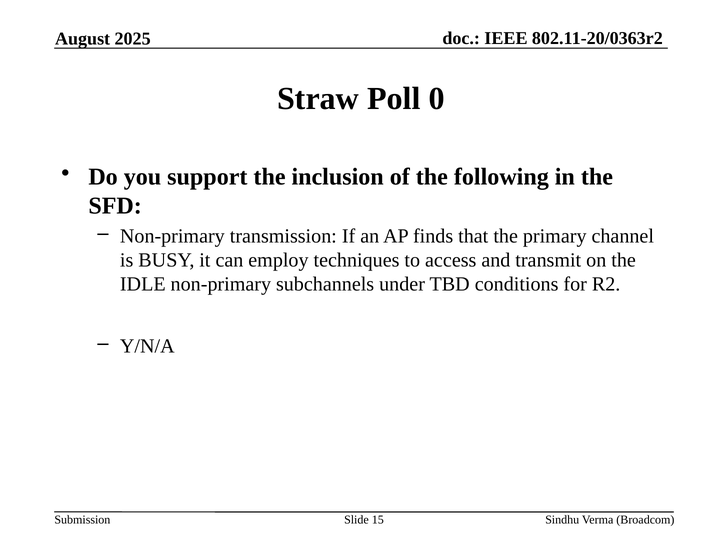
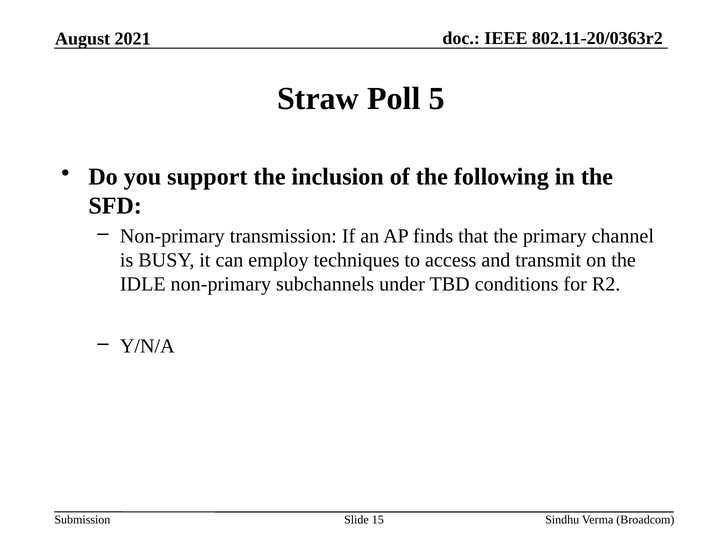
2025: 2025 -> 2021 (133, 39)
0: 0 -> 5 (437, 98)
